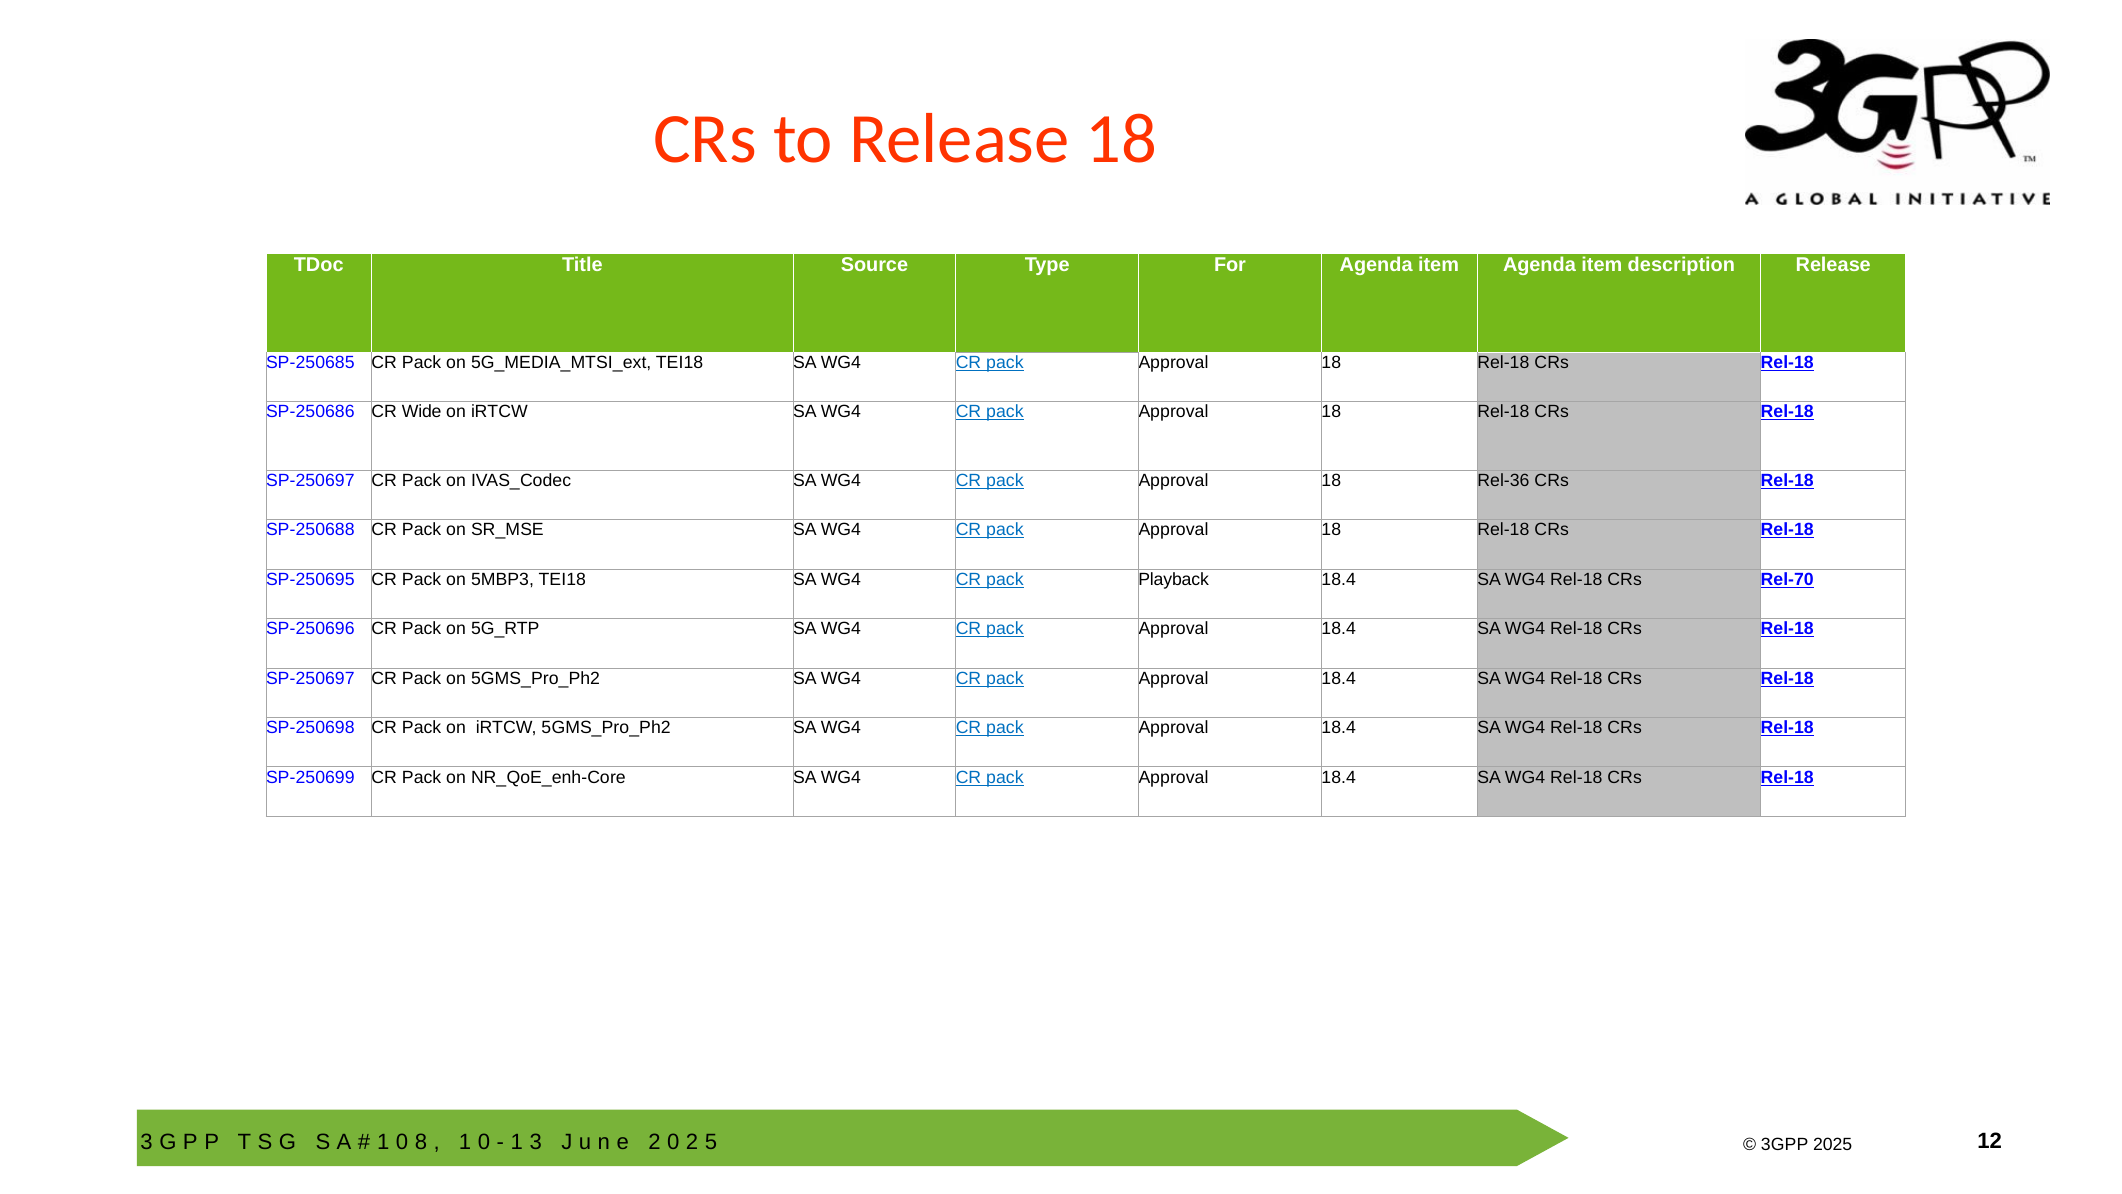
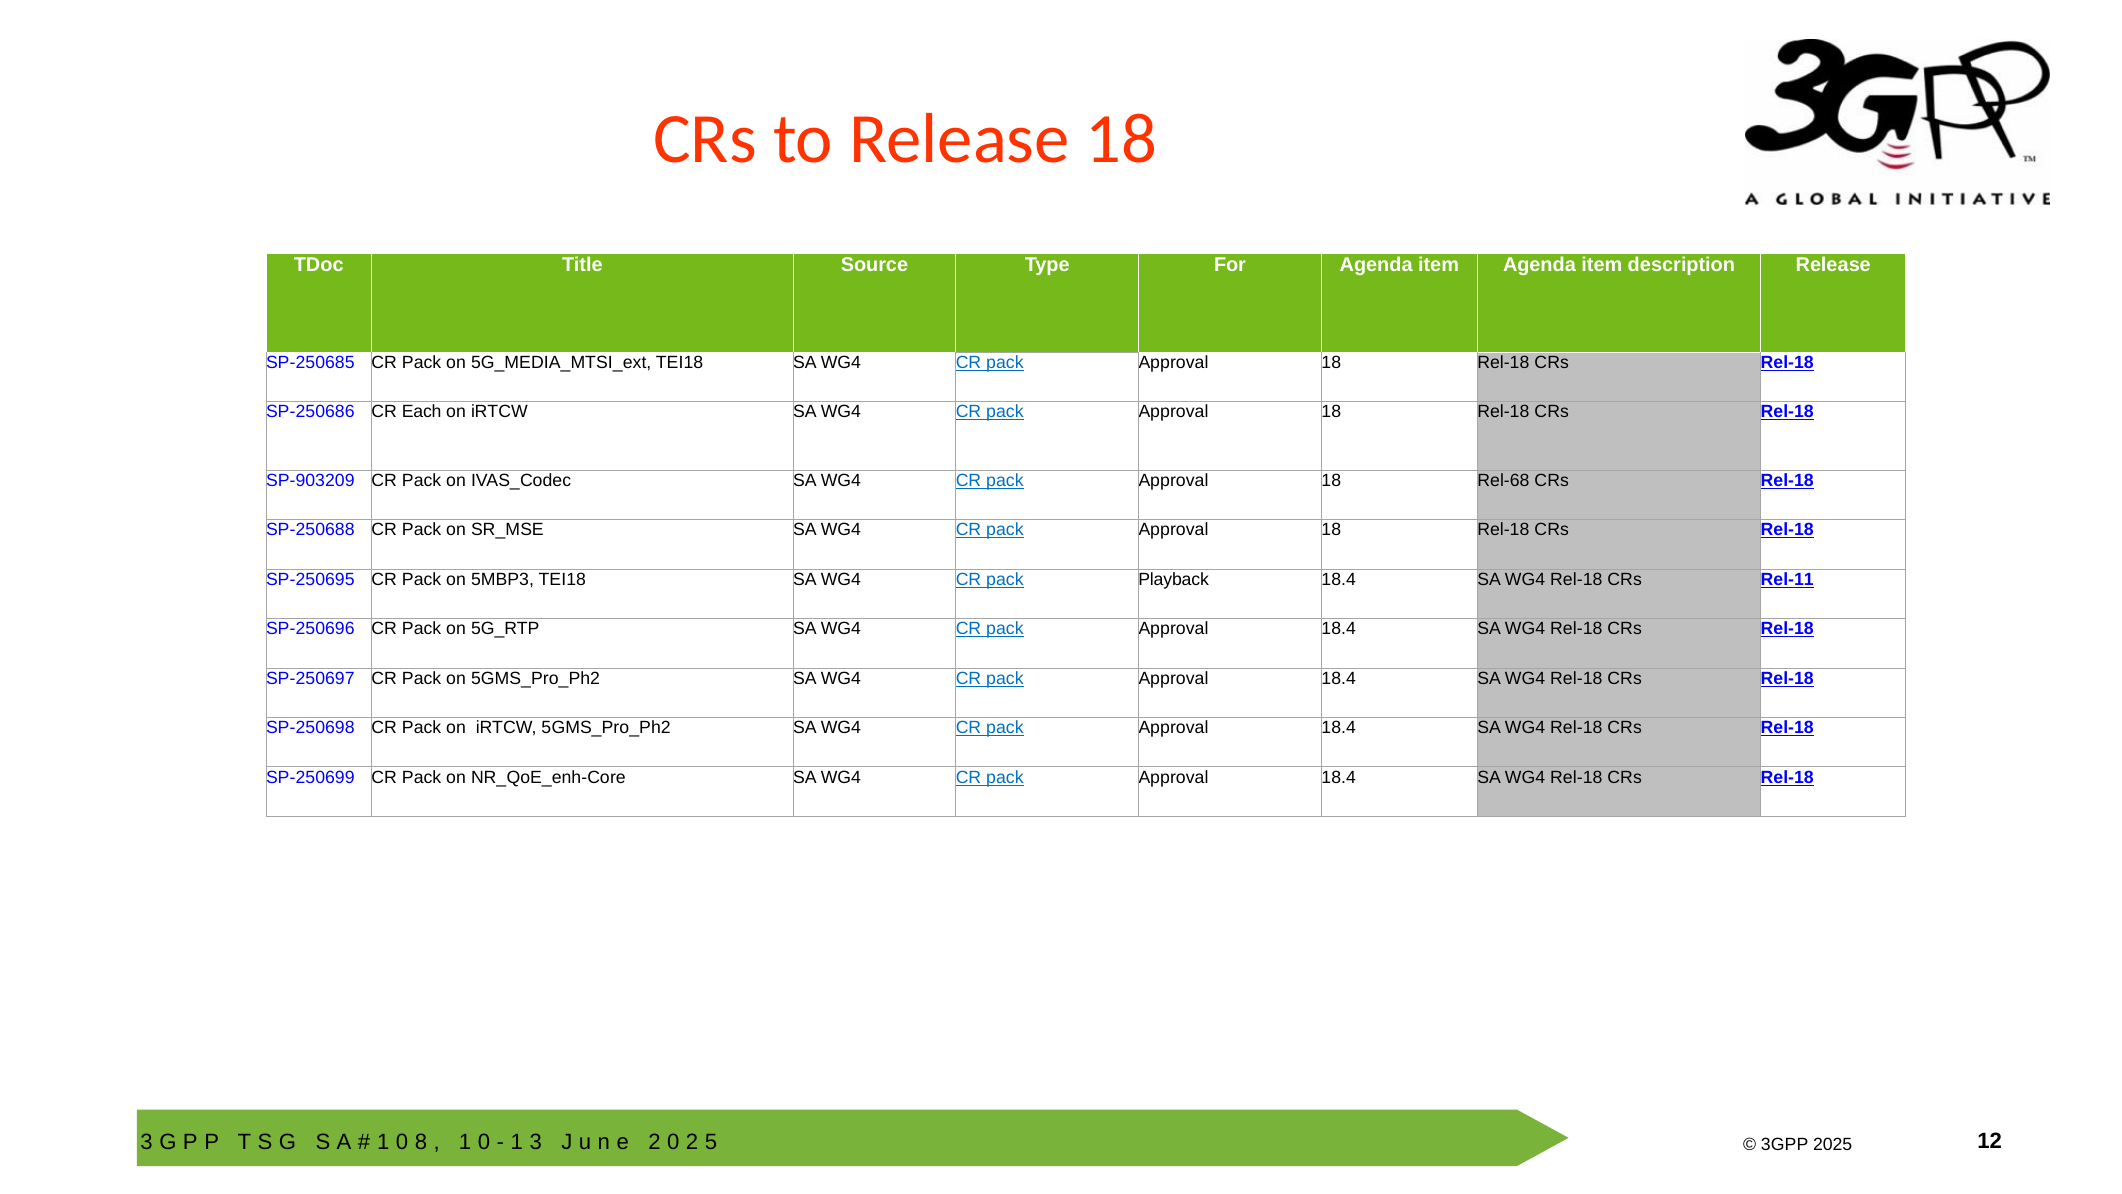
Wide: Wide -> Each (422, 412)
SP-250697: SP-250697 -> SP-903209 (310, 480)
Rel-36: Rel-36 -> Rel-68 (1503, 480)
Rel-70: Rel-70 -> Rel-11 (1787, 579)
